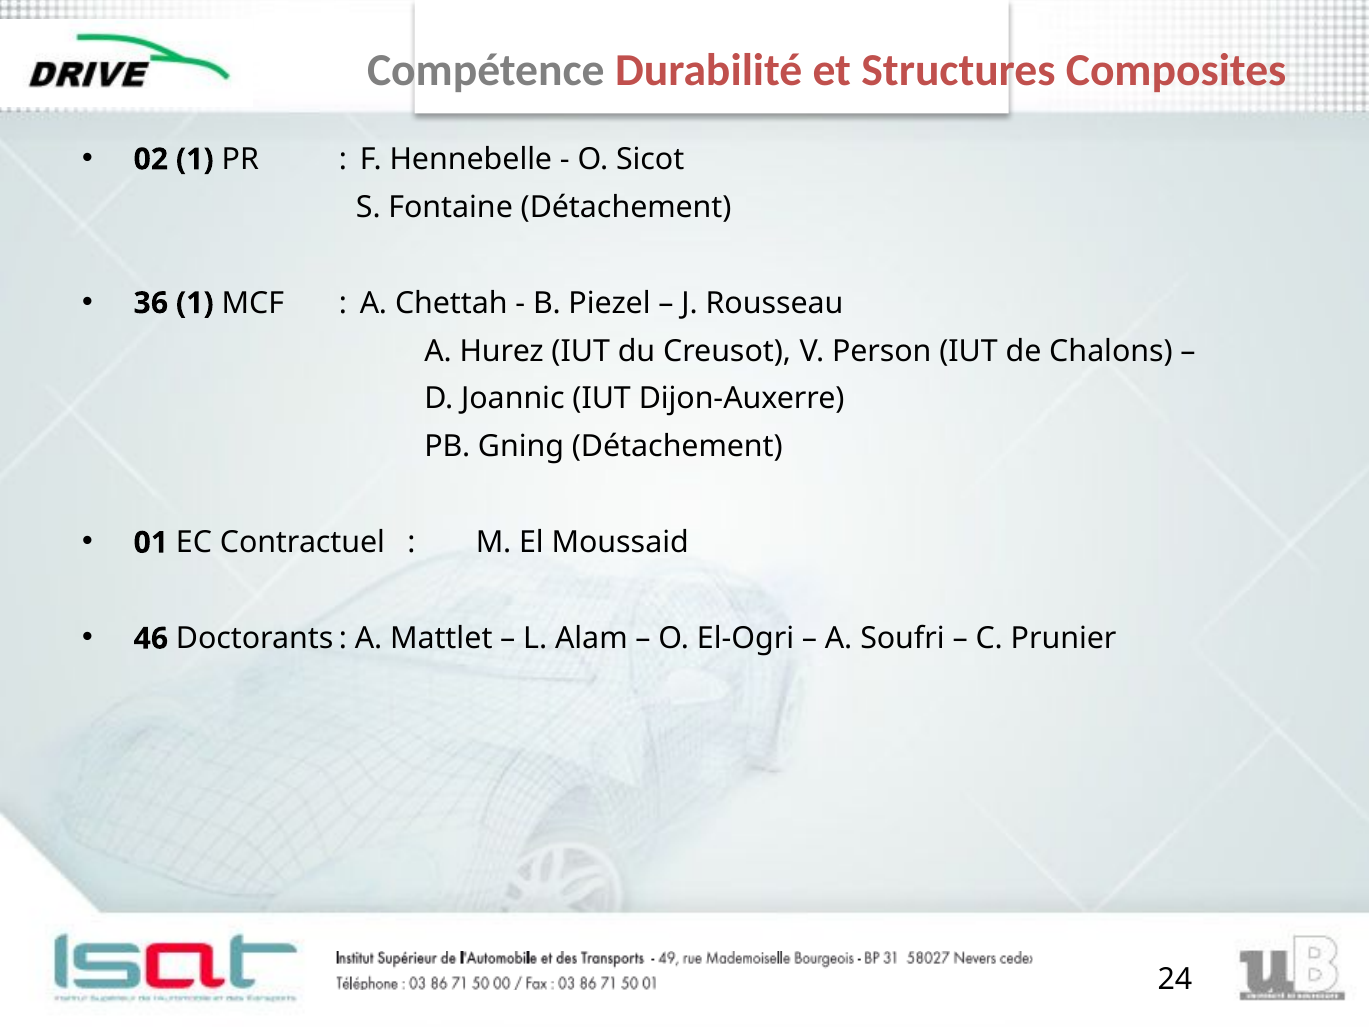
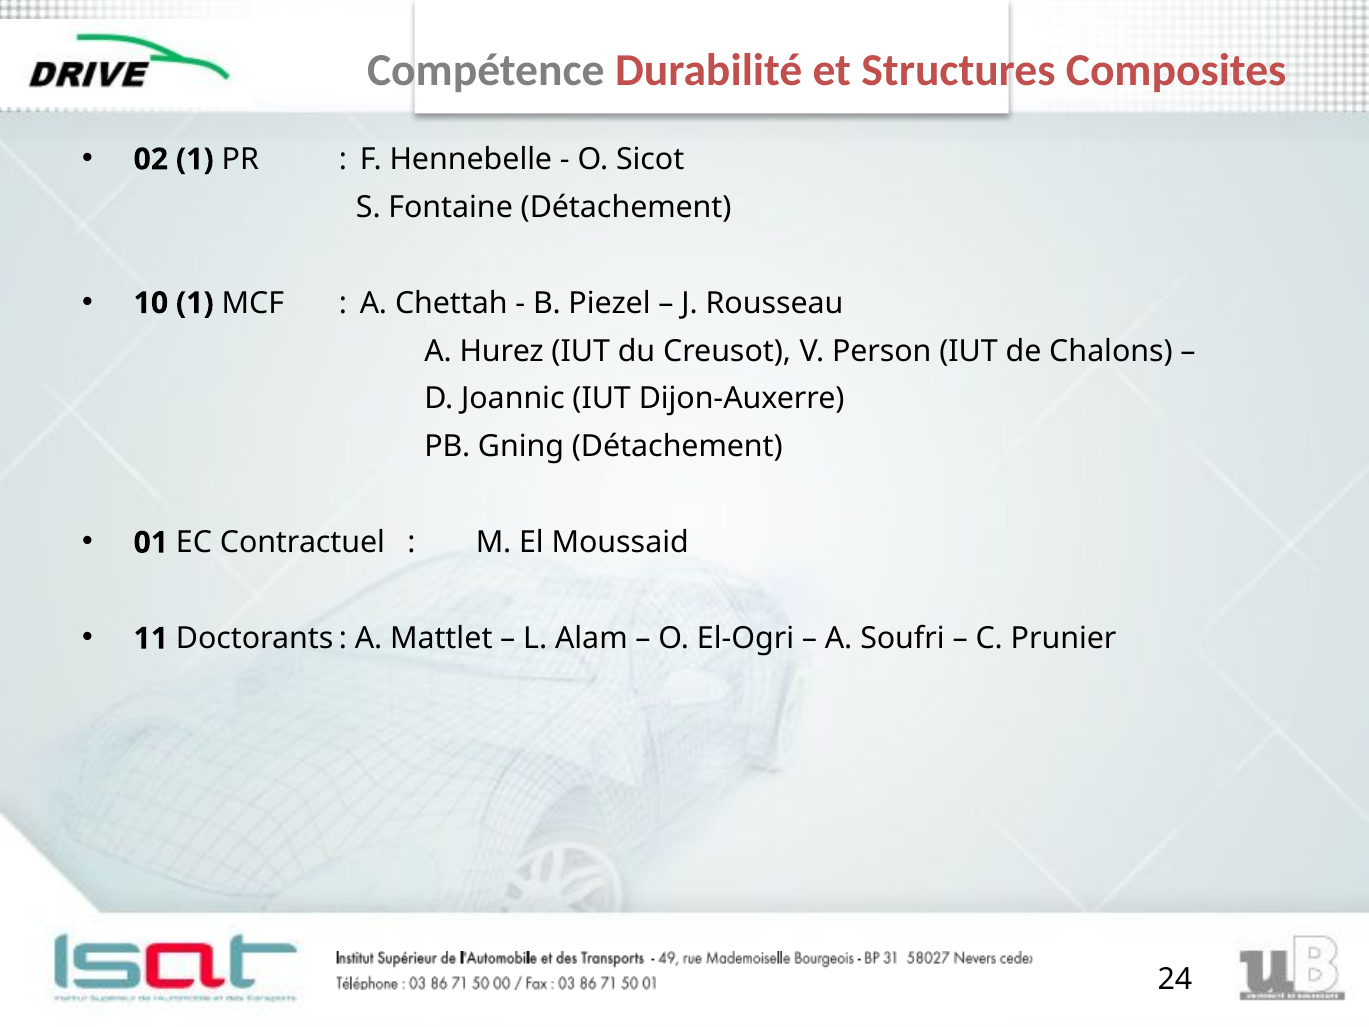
36: 36 -> 10 (151, 303)
46: 46 -> 11 (151, 638)
